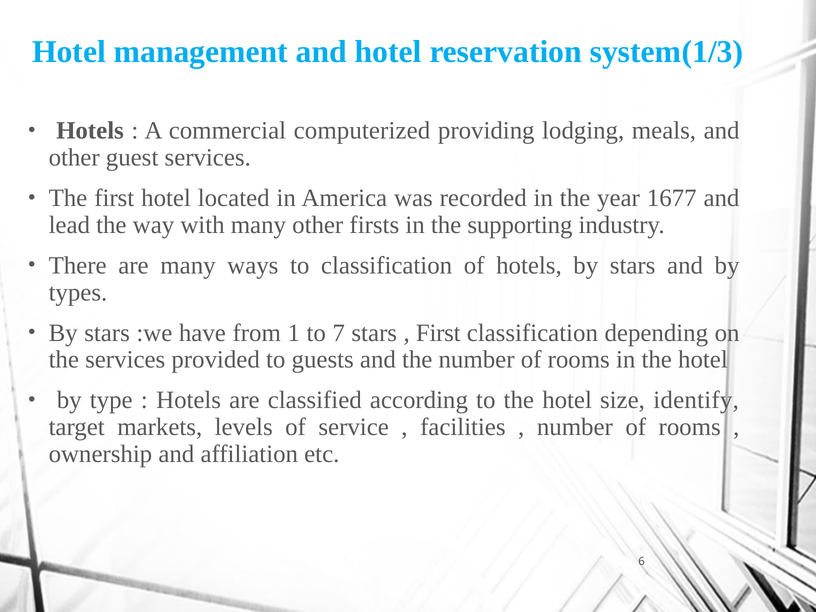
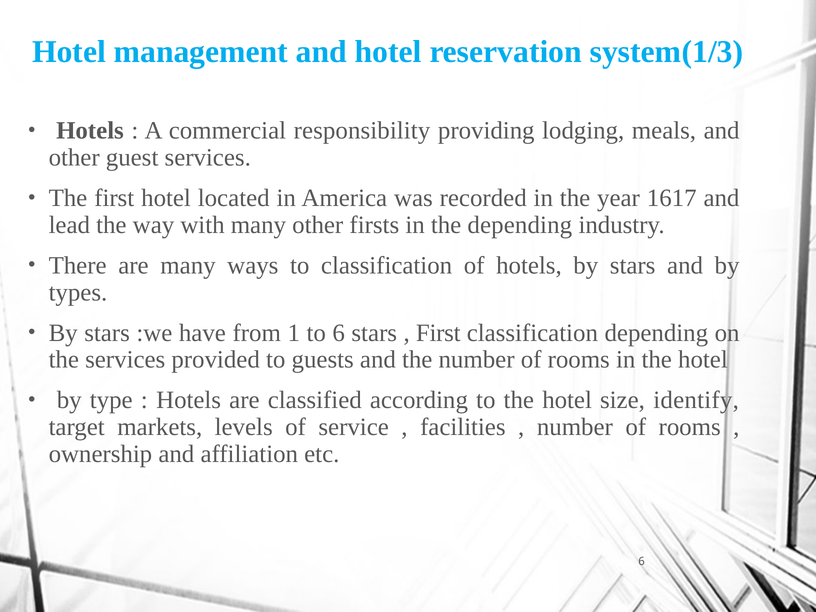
computerized: computerized -> responsibility (362, 131)
1677: 1677 -> 1617 (672, 198)
the supporting: supporting -> depending (520, 225)
to 7: 7 -> 6 (339, 333)
